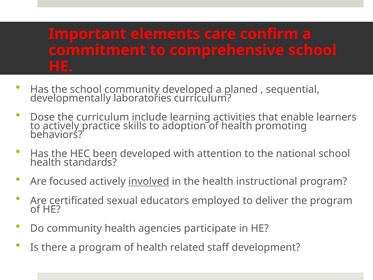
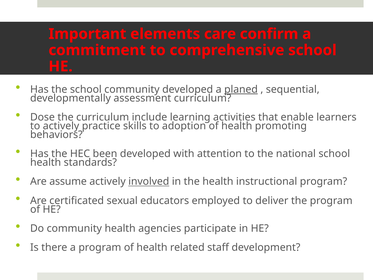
planed underline: none -> present (241, 89)
laboratories: laboratories -> assessment (142, 98)
focused: focused -> assume (68, 181)
